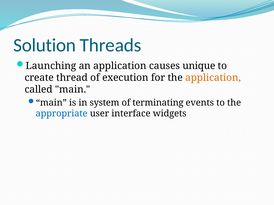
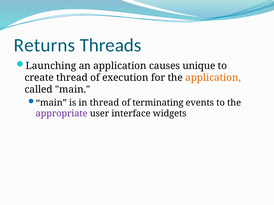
Solution: Solution -> Returns (44, 45)
in system: system -> thread (104, 103)
appropriate colour: blue -> purple (62, 114)
